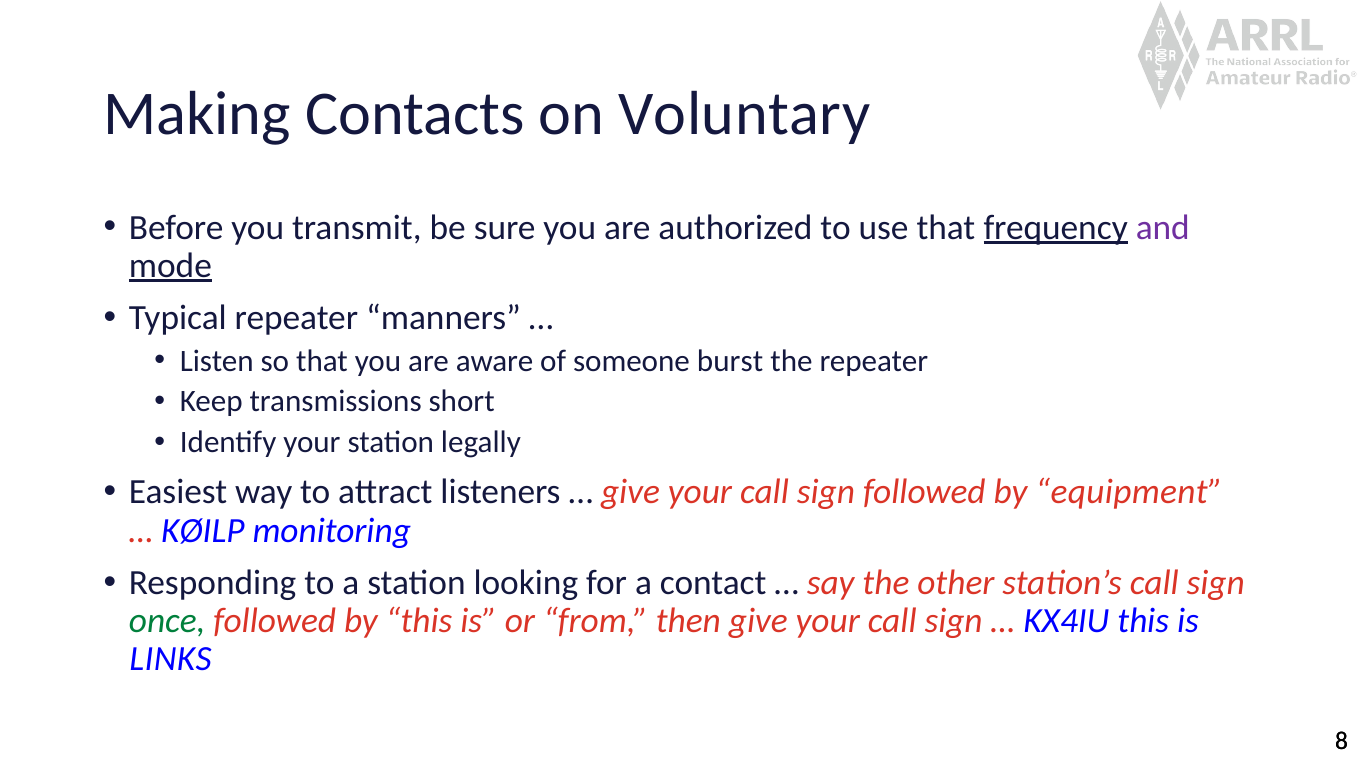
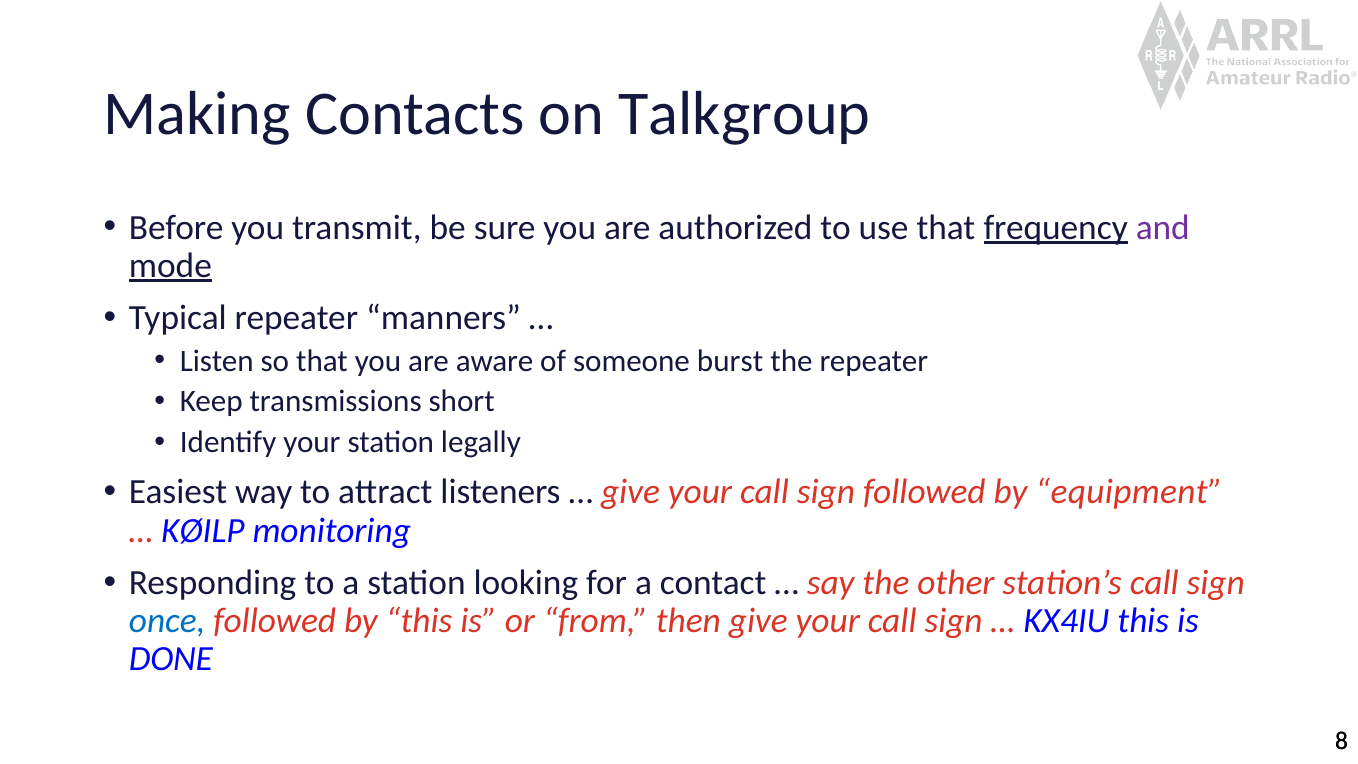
Voluntary: Voluntary -> Talkgroup (744, 114)
once colour: green -> blue (167, 621)
LINKS: LINKS -> DONE (171, 659)
